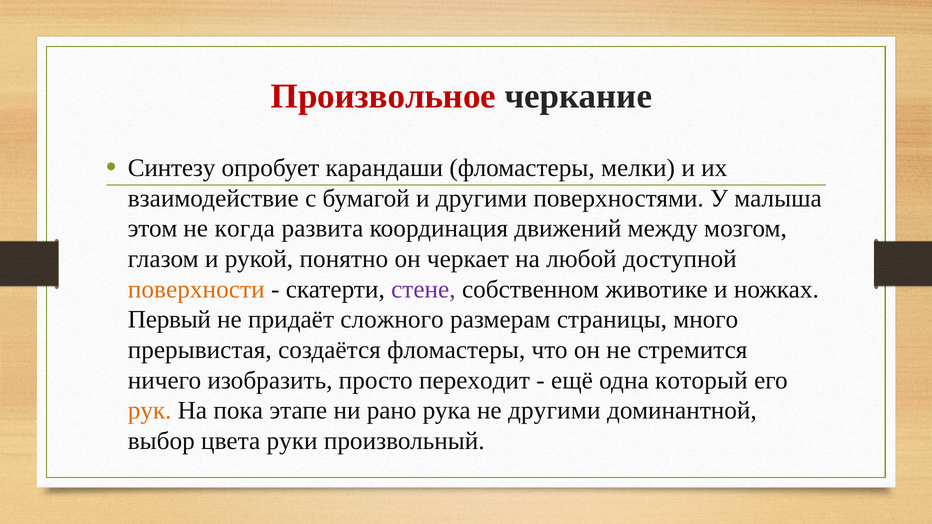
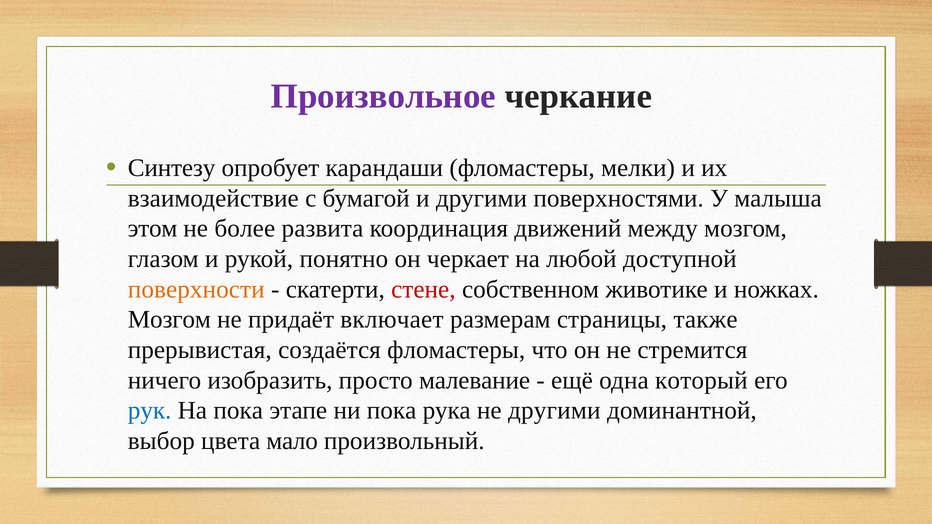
Произвольное colour: red -> purple (383, 96)
когда: когда -> более (245, 229)
стене colour: purple -> red (423, 289)
Первый: Первый -> Мозгом (169, 320)
сложного: сложного -> включает (392, 320)
много: много -> также (706, 320)
переходит: переходит -> малевание (475, 380)
рук colour: orange -> blue (150, 411)
ни рано: рано -> пока (392, 411)
руки: руки -> мало (292, 441)
